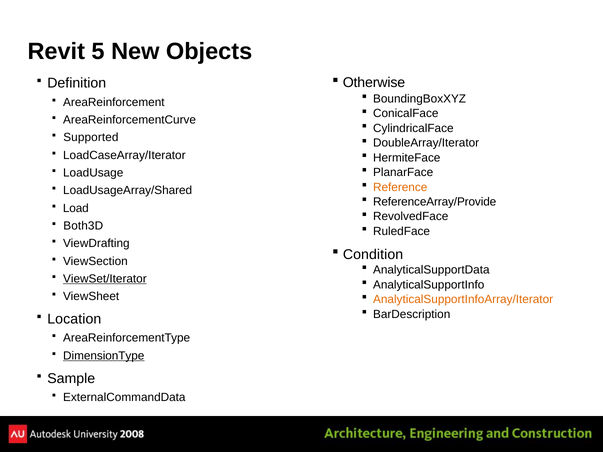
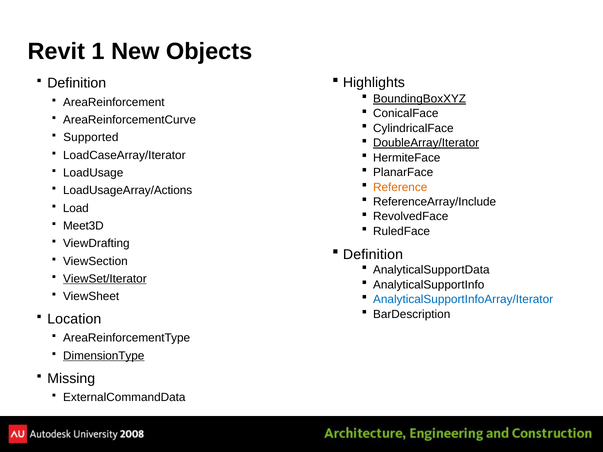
5: 5 -> 1 (98, 51)
Otherwise: Otherwise -> Highlights (374, 83)
BoundingBoxXYZ underline: none -> present (420, 99)
DoubleArray/Iterator underline: none -> present (426, 143)
LoadUsageArray/Shared: LoadUsageArray/Shared -> LoadUsageArray/Actions (128, 191)
ReferenceArray/Provide: ReferenceArray/Provide -> ReferenceArray/Include (435, 202)
Both3D: Both3D -> Meet3D (83, 226)
Condition: Condition -> Definition (373, 255)
AnalyticalSupportInfoArray/Iterator colour: orange -> blue (463, 300)
Sample: Sample -> Missing (71, 379)
